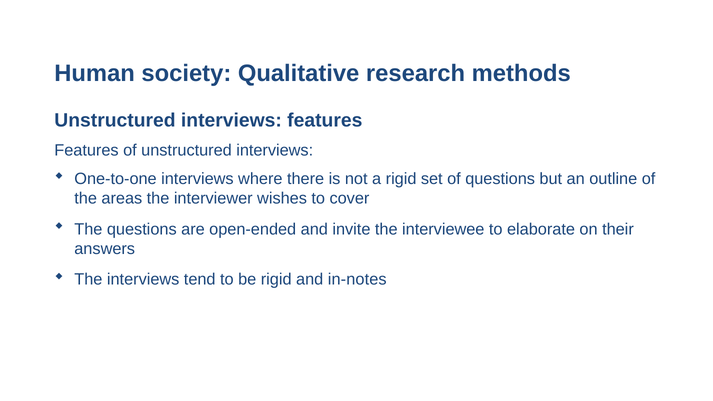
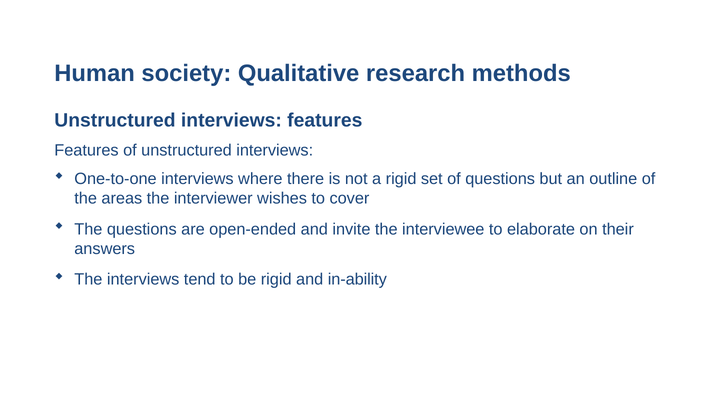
in-notes: in-notes -> in-ability (357, 280)
